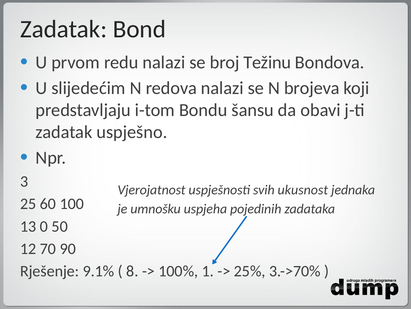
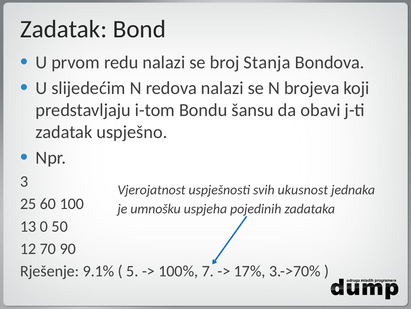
Težinu: Težinu -> Stanja (267, 62)
8: 8 -> 5 (132, 271)
1: 1 -> 7 (208, 271)
25%: 25% -> 17% (250, 271)
